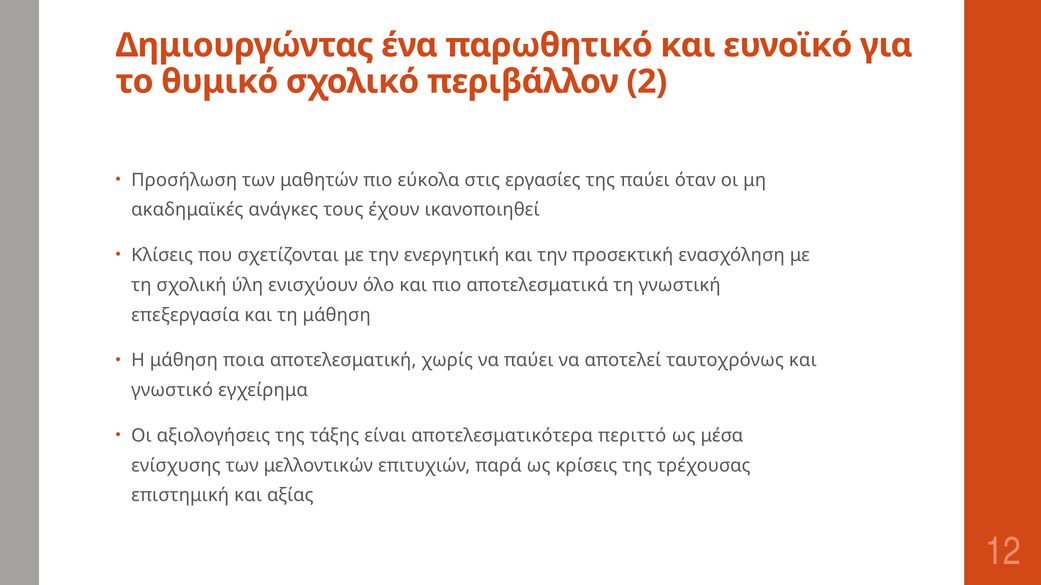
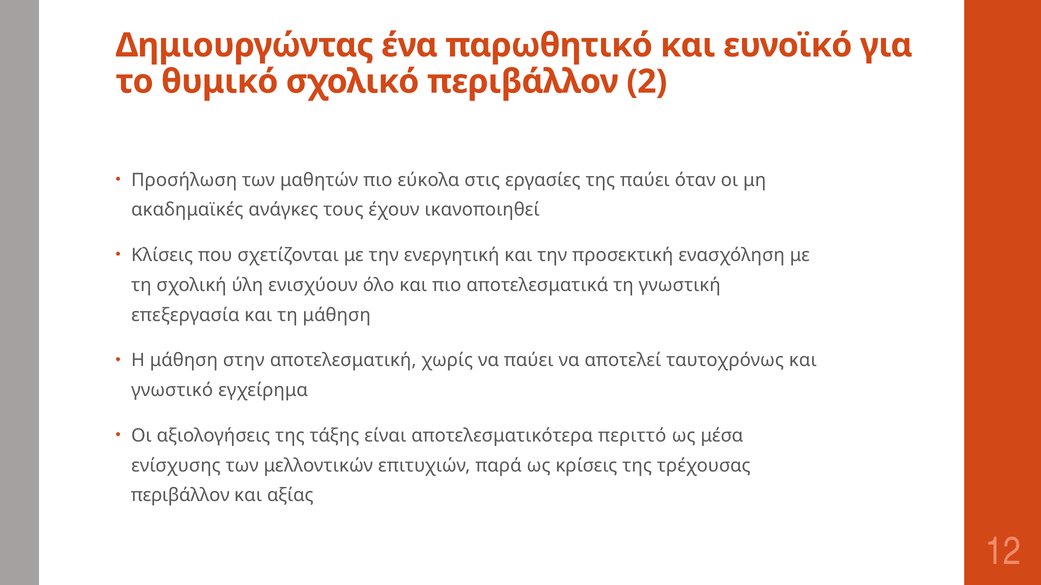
ποια: ποια -> στην (244, 361)
επιστημική: επιστημική -> περιβάλλον (180, 496)
